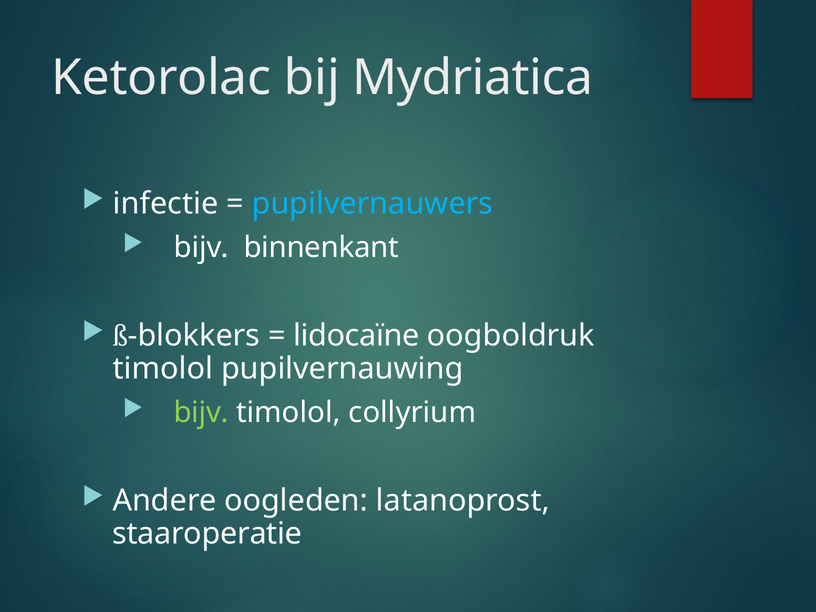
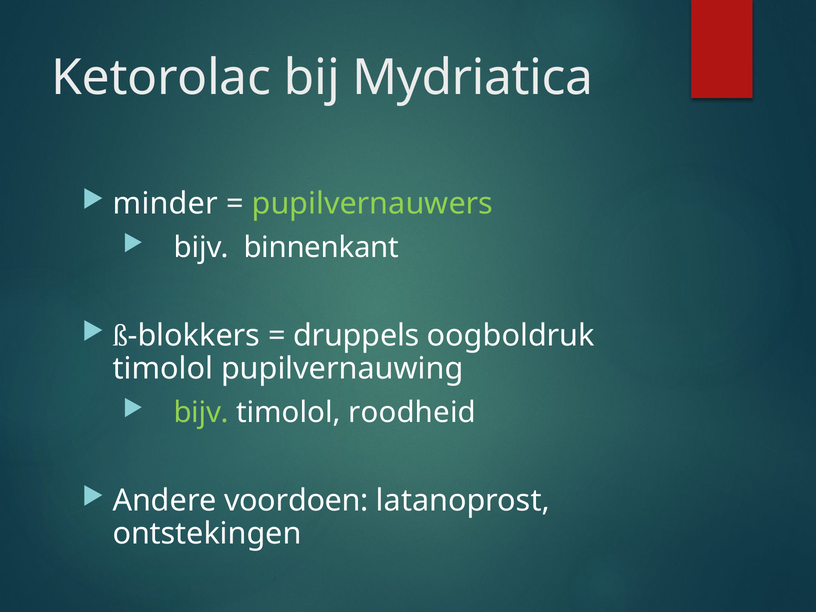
infectie: infectie -> minder (165, 204)
pupilvernauwers colour: light blue -> light green (372, 204)
lidocaïne: lidocaïne -> druppels (356, 336)
collyrium: collyrium -> roodheid (412, 413)
oogleden: oogleden -> voordoen (296, 501)
staaroperatie: staaroperatie -> ontstekingen (207, 534)
